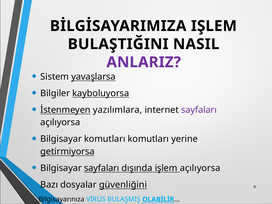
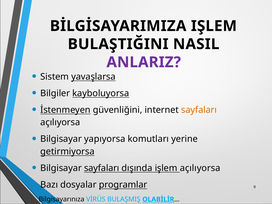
yazılımlara: yazılımlara -> güvenliğini (118, 110)
sayfaları colour: purple -> orange (199, 110)
Bilgisayar komutları: komutları -> yapıyorsa (105, 139)
güvenliğini: güvenliğini -> programlar (123, 185)
